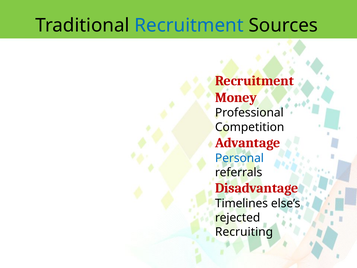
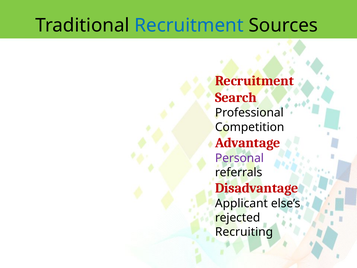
Money: Money -> Search (236, 97)
Personal colour: blue -> purple (239, 158)
Timelines: Timelines -> Applicant (241, 203)
